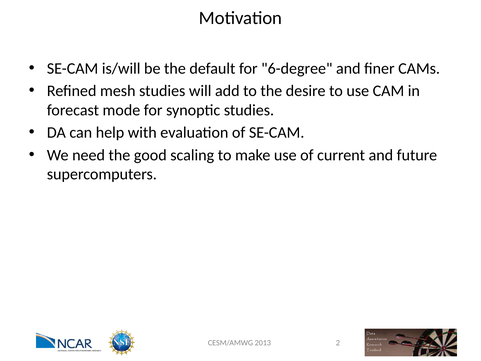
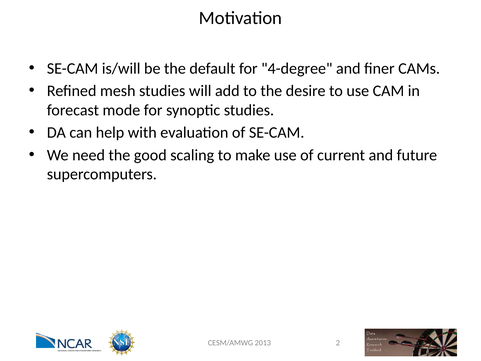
6-degree: 6-degree -> 4-degree (297, 68)
